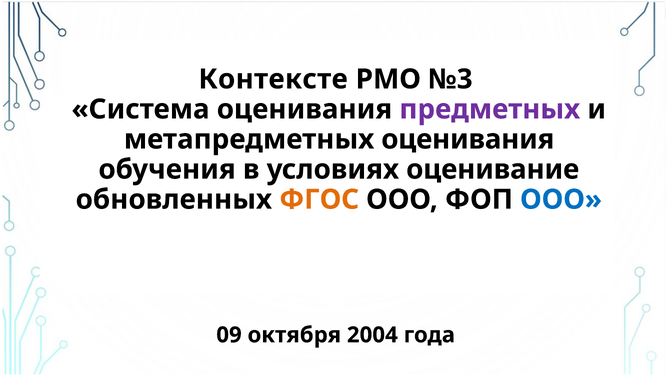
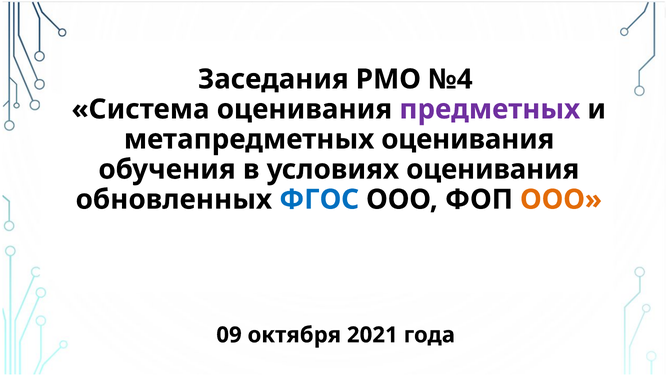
Контексте: Контексте -> Заседания (273, 79)
№3: №3 -> №4 (450, 79)
условиях оценивание: оценивание -> оценивания (493, 169)
ФГОС colour: orange -> blue (319, 199)
ООО colour: blue -> orange (561, 199)
2004: 2004 -> 2021 (372, 335)
